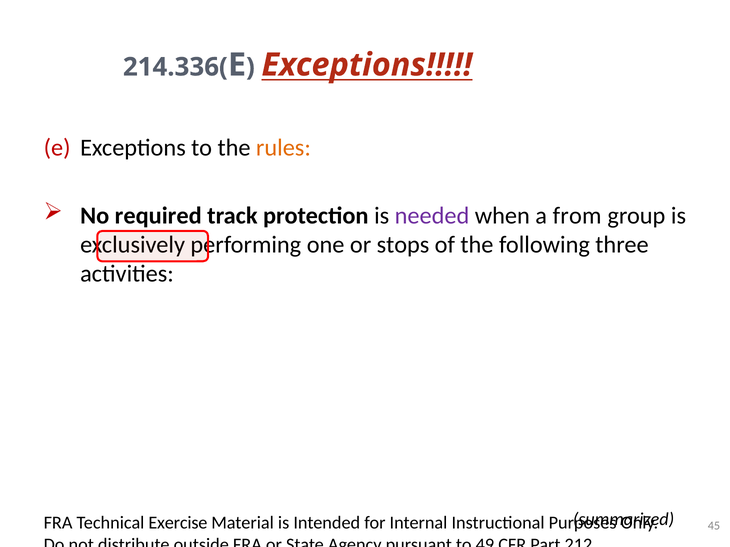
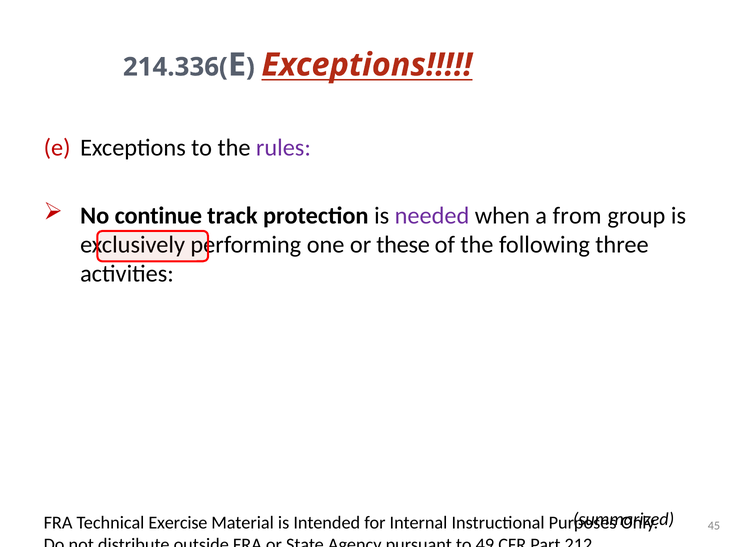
rules colour: orange -> purple (283, 148)
required: required -> continue (158, 216)
stops: stops -> these (403, 245)
